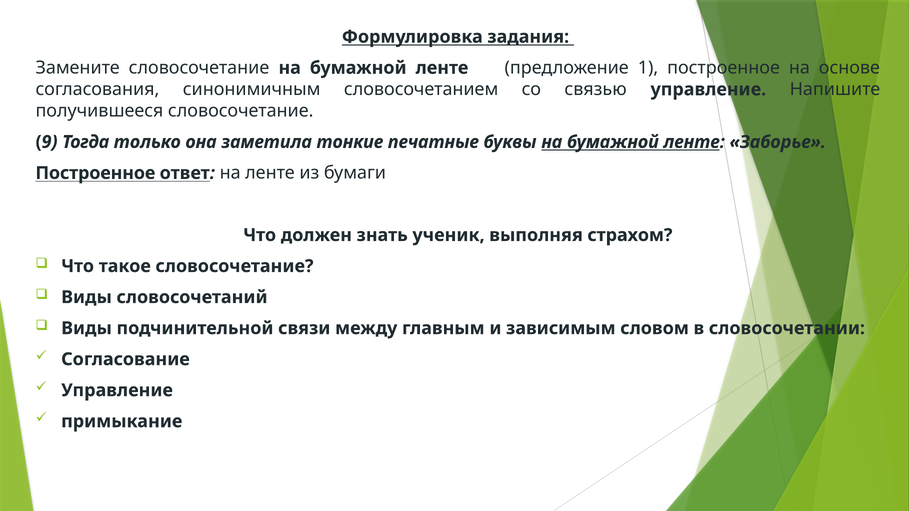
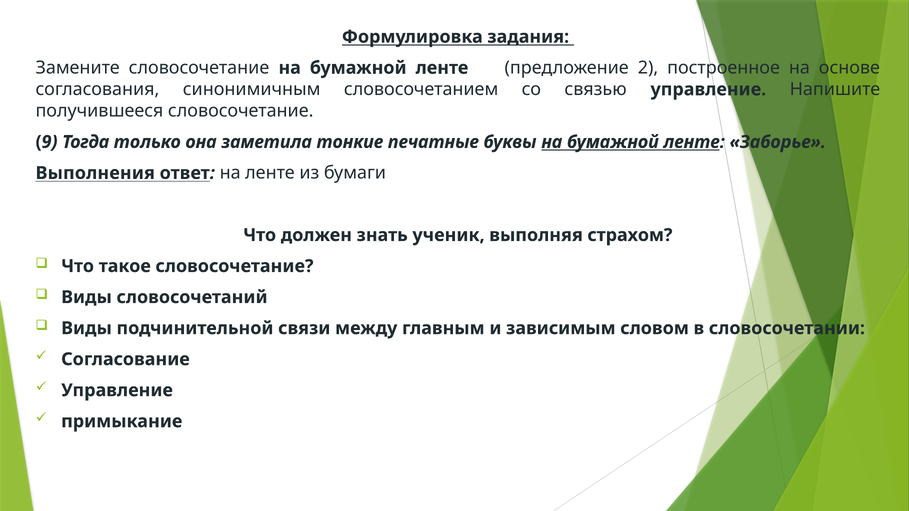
1: 1 -> 2 (648, 68)
Построенное: Построенное -> Выполнения (95, 173)
